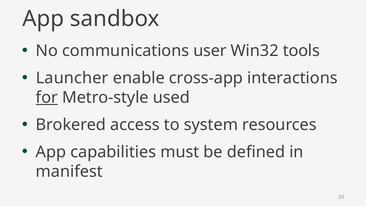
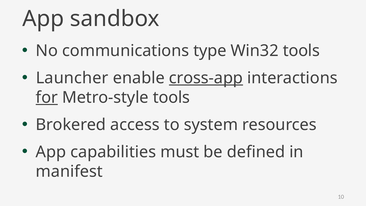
user: user -> type (210, 51)
cross-app underline: none -> present (206, 78)
Metro-style used: used -> tools (171, 98)
